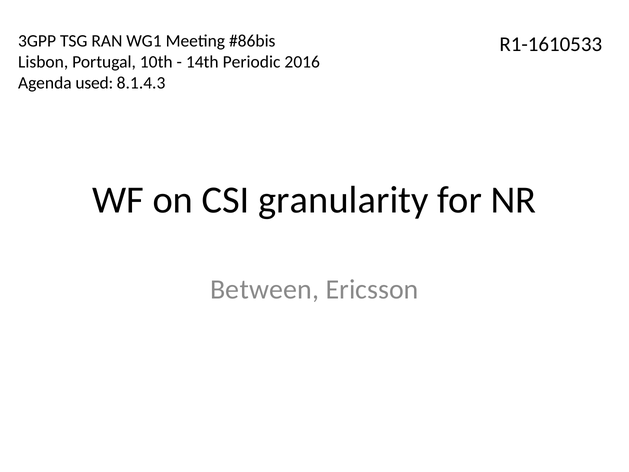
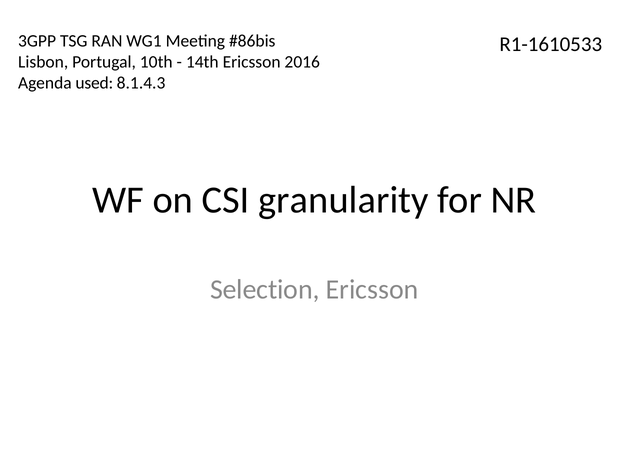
14th Periodic: Periodic -> Ericsson (252, 62)
Between: Between -> Selection (265, 289)
